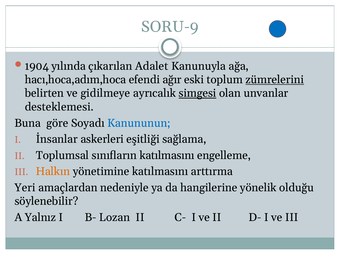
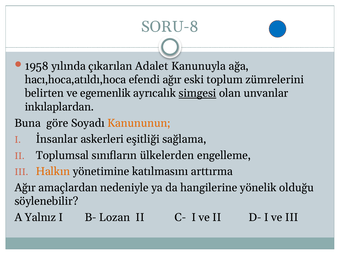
SORU-9: SORU-9 -> SORU-8 (170, 27)
1904: 1904 -> 1958 (37, 66)
hacı,hoca,adım,hoca: hacı,hoca,adım,hoca -> hacı,hoca,atıldı,hoca (75, 80)
zümrelerini underline: present -> none (275, 80)
gidilmeye: gidilmeye -> egemenlik (105, 93)
desteklemesi: desteklemesi -> inkılaplardan (59, 107)
Kanununun colour: blue -> orange (139, 123)
sınıfların katılmasını: katılmasını -> ülkelerden (167, 155)
Yeri: Yeri -> Ağır (25, 188)
